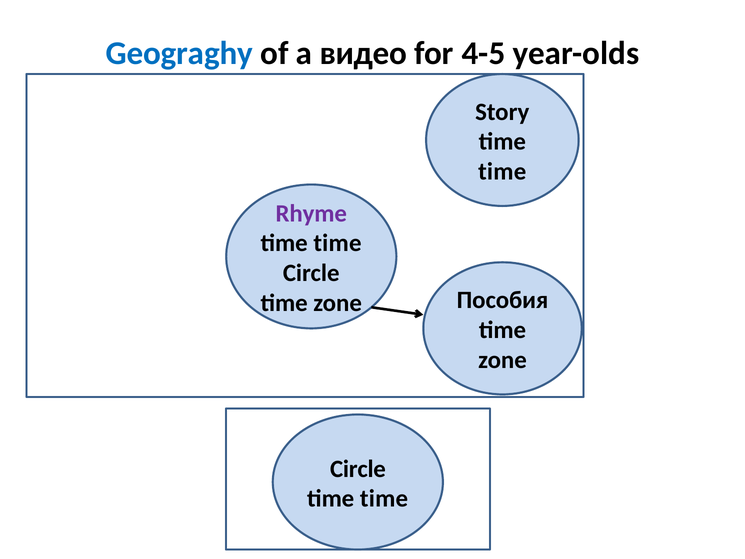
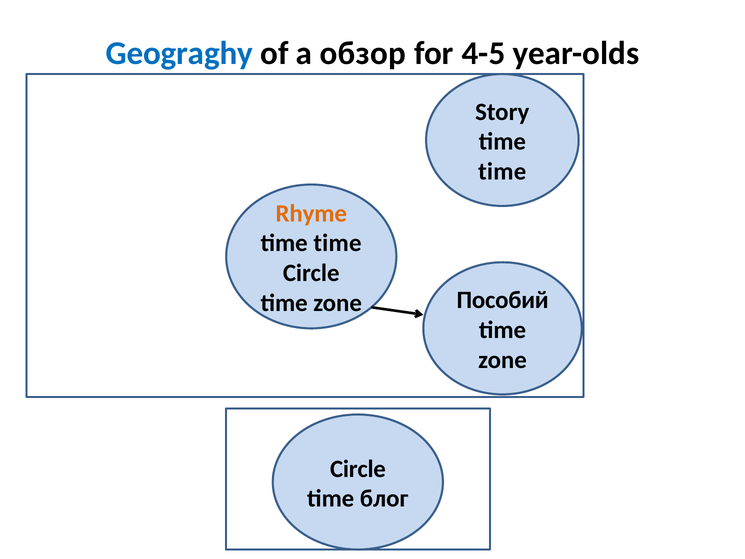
видео: видео -> обзор (363, 53)
Rhyme colour: purple -> orange (311, 213)
Пособия: Пособия -> Пособий (503, 300)
time: time -> блог (384, 498)
